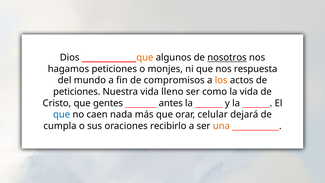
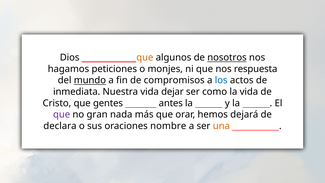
mundo underline: none -> present (90, 80)
los colour: orange -> blue (221, 80)
peticiones: peticiones -> inmediata (77, 92)
lleno: lleno -> dejar (172, 92)
que colour: blue -> purple (62, 114)
caen: caen -> gran (97, 114)
celular: celular -> hemos (213, 114)
cumpla: cumpla -> declara (60, 126)
recibirlo: recibirlo -> nombre (168, 126)
